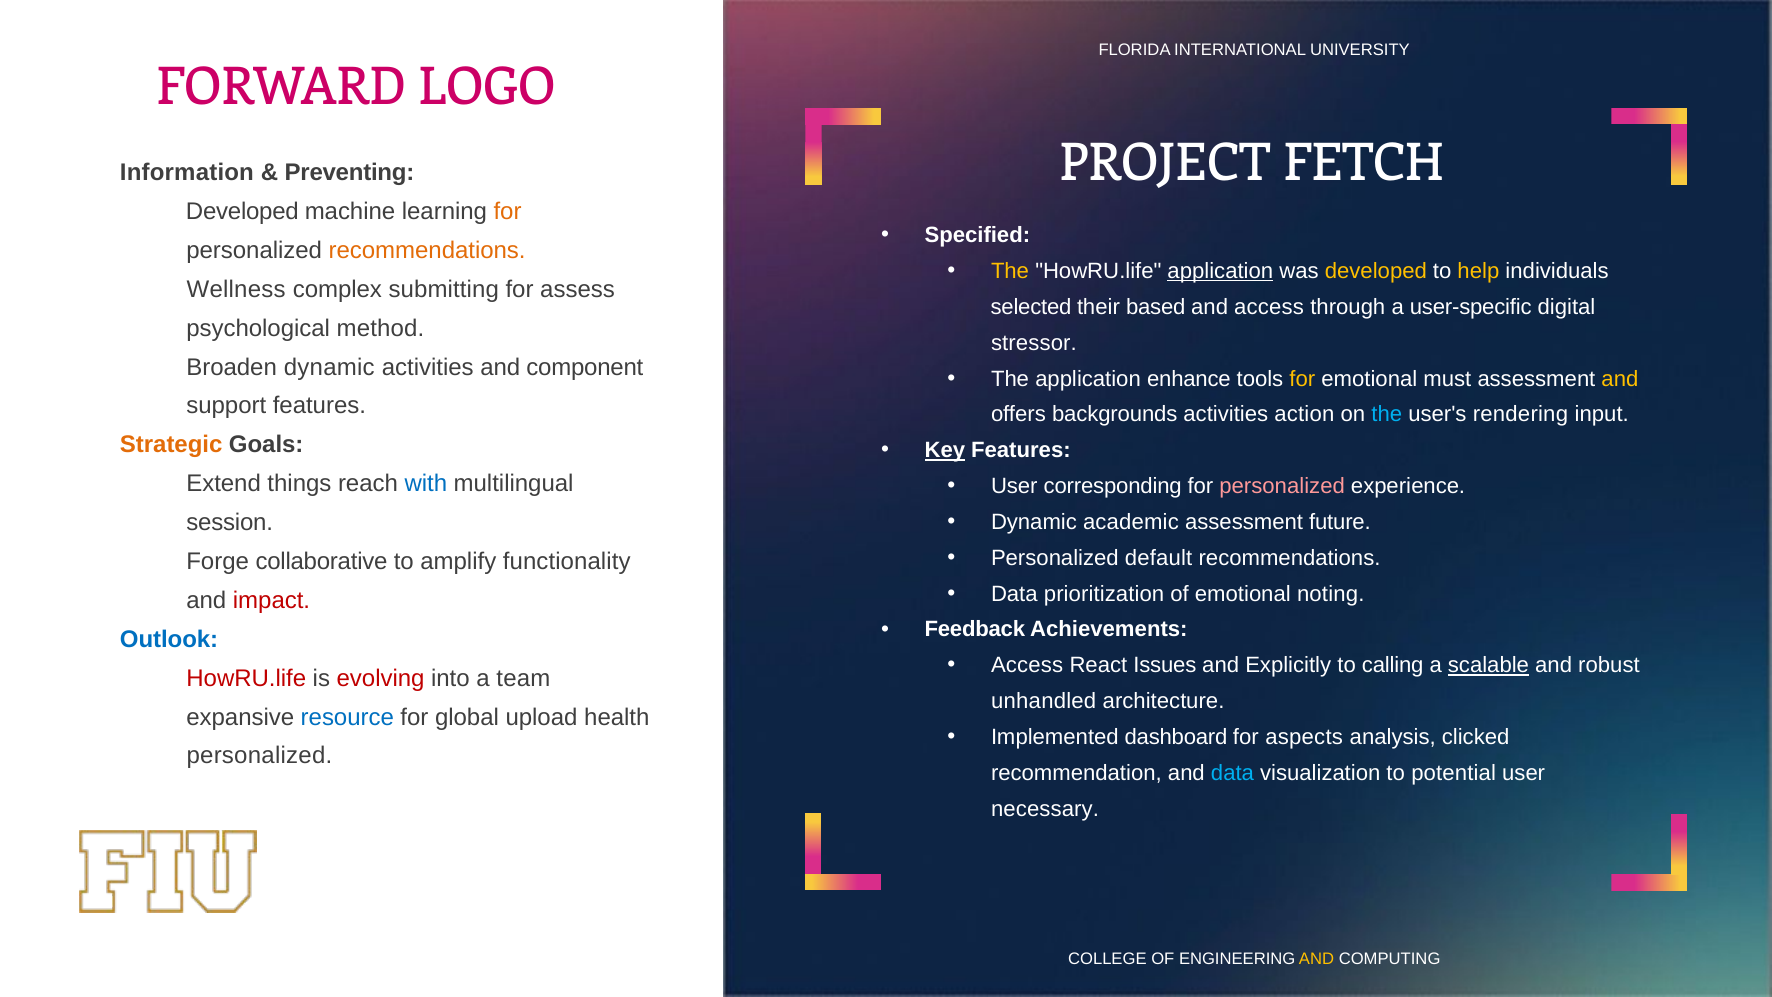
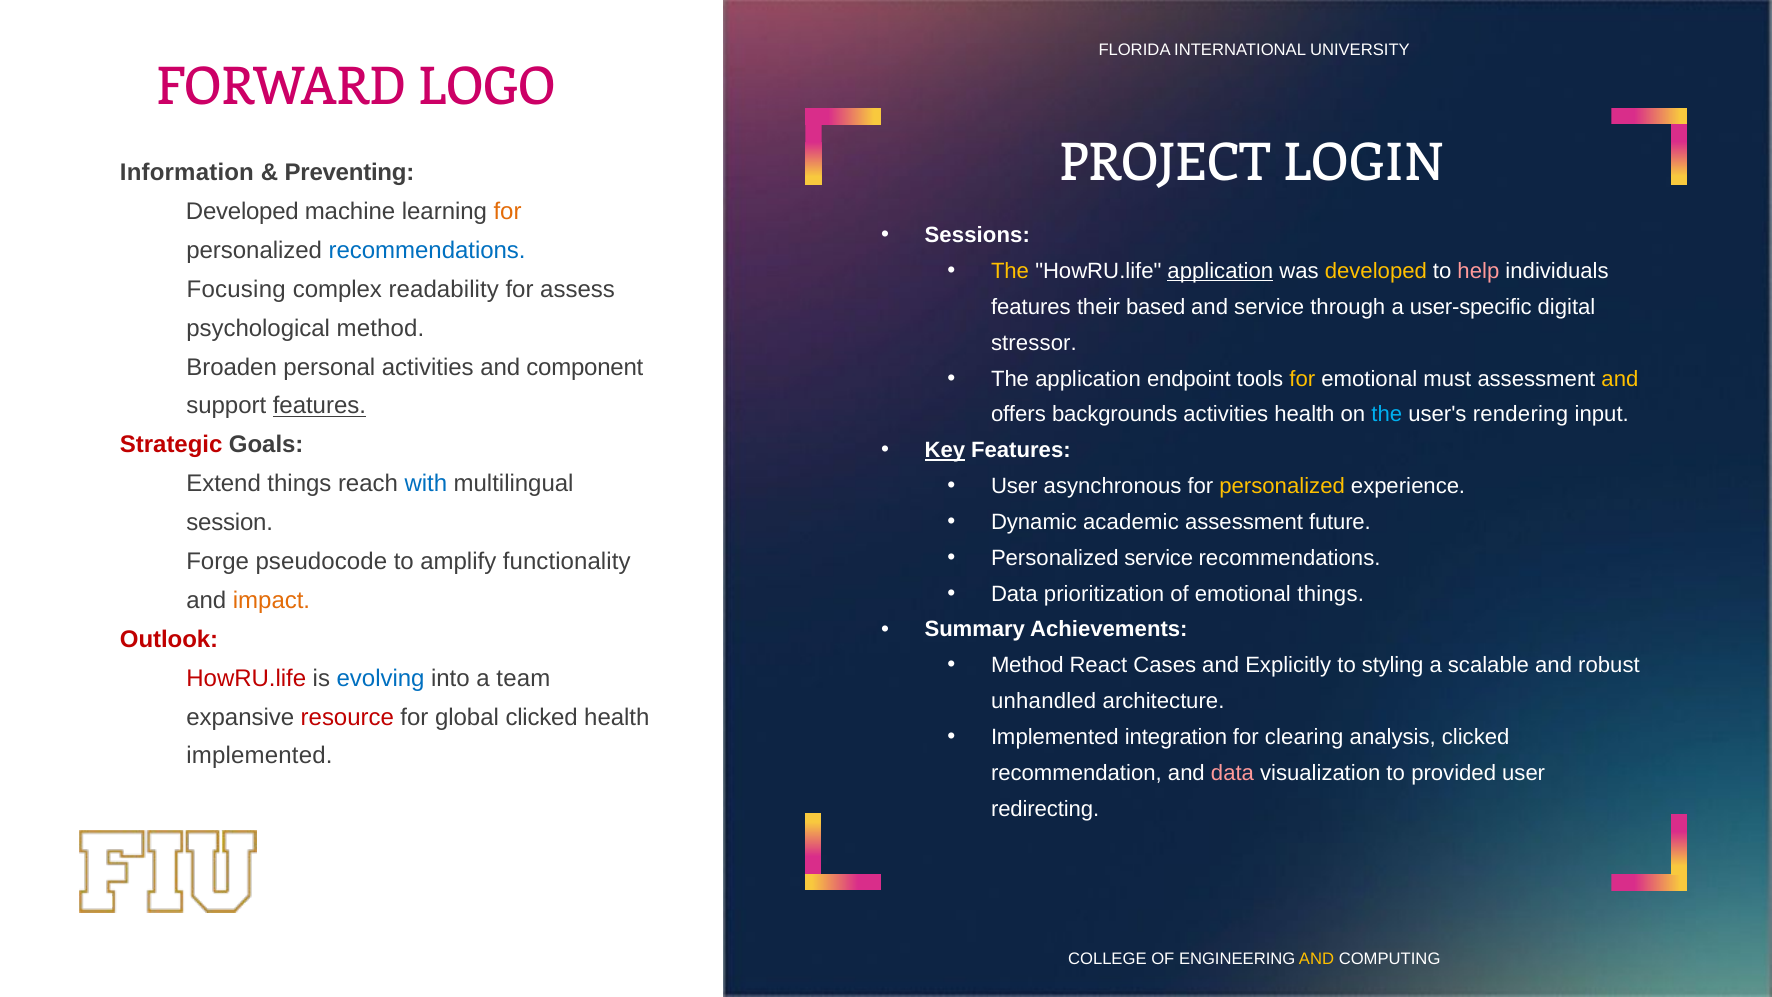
FETCH: FETCH -> LOGIN (1363, 163)
Specified: Specified -> Sessions (977, 235)
recommendations colour: orange -> blue (427, 250)
help colour: yellow -> pink (1478, 271)
Wellness: Wellness -> Focusing (236, 289)
submitting: submitting -> readability (444, 289)
selected: selected -> features (1031, 307)
and access: access -> service (1269, 307)
Broaden dynamic: dynamic -> personal (329, 367)
enhance: enhance -> endpoint (1189, 379)
features underline: none -> present (319, 406)
activities action: action -> health (1304, 414)
Strategic colour: orange -> red (171, 445)
corresponding: corresponding -> asynchronous (1113, 486)
personalized colour: pink -> yellow (1282, 486)
Personalized default: default -> service (1159, 558)
collaborative: collaborative -> pseudocode (321, 561)
emotional noting: noting -> things (1331, 594)
impact colour: red -> orange (272, 600)
Feedback: Feedback -> Summary (975, 630)
Outlook colour: blue -> red (169, 639)
Access: Access -> Method (1027, 665)
Issues: Issues -> Cases (1165, 665)
calling: calling -> styling (1393, 665)
scalable underline: present -> none (1488, 665)
evolving colour: red -> blue (381, 678)
resource colour: blue -> red (347, 717)
global upload: upload -> clicked (542, 717)
dashboard: dashboard -> integration (1176, 737)
aspects: aspects -> clearing (1304, 737)
personalized: personalized -> implemented (259, 756)
data colour: light blue -> pink (1233, 773)
potential: potential -> provided (1454, 773)
necessary: necessary -> redirecting (1045, 809)
